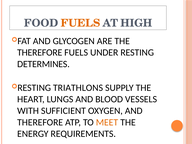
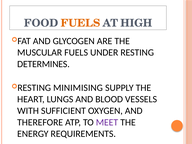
THEREFORE: THEREFORE -> MUSCULAR (40, 52)
TRIATHLONS: TRIATHLONS -> MINIMISING (78, 88)
MEET colour: orange -> purple (107, 122)
